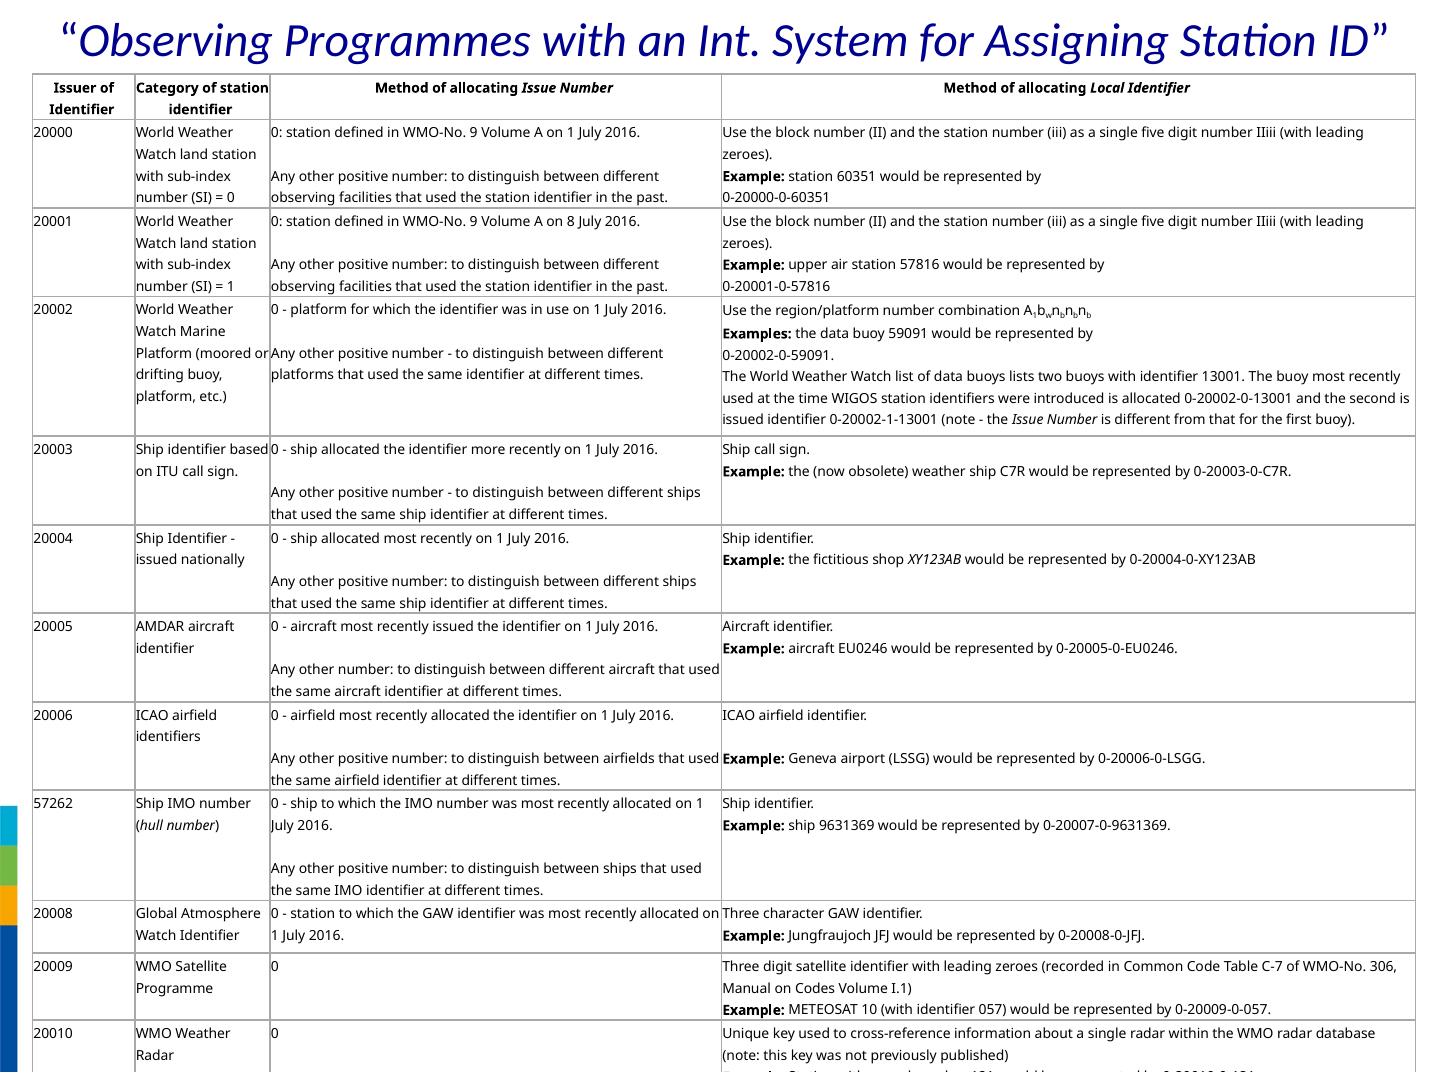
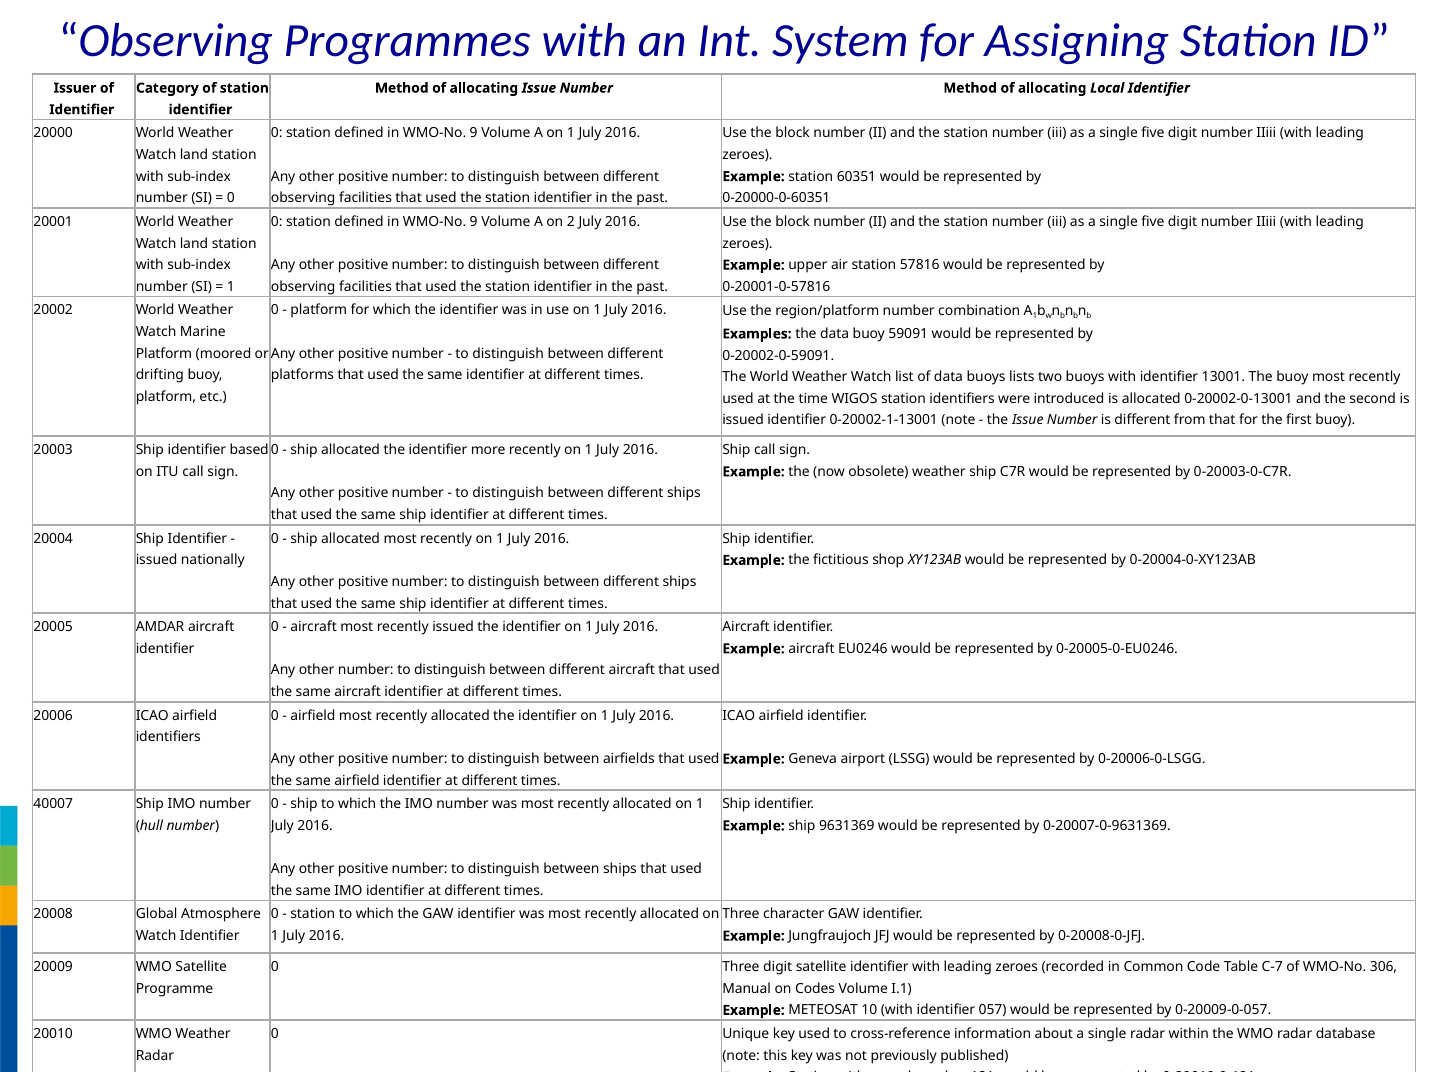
8: 8 -> 2 (571, 222)
57262: 57262 -> 40007 (53, 805)
